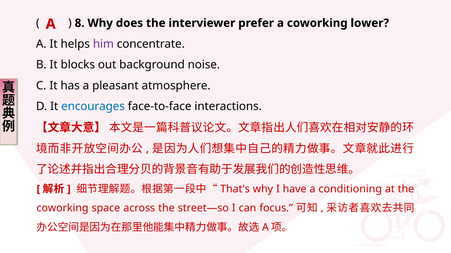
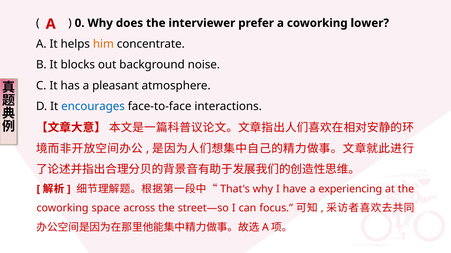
8: 8 -> 0 (80, 23)
him colour: purple -> orange (103, 44)
conditioning: conditioning -> experiencing (350, 189)
